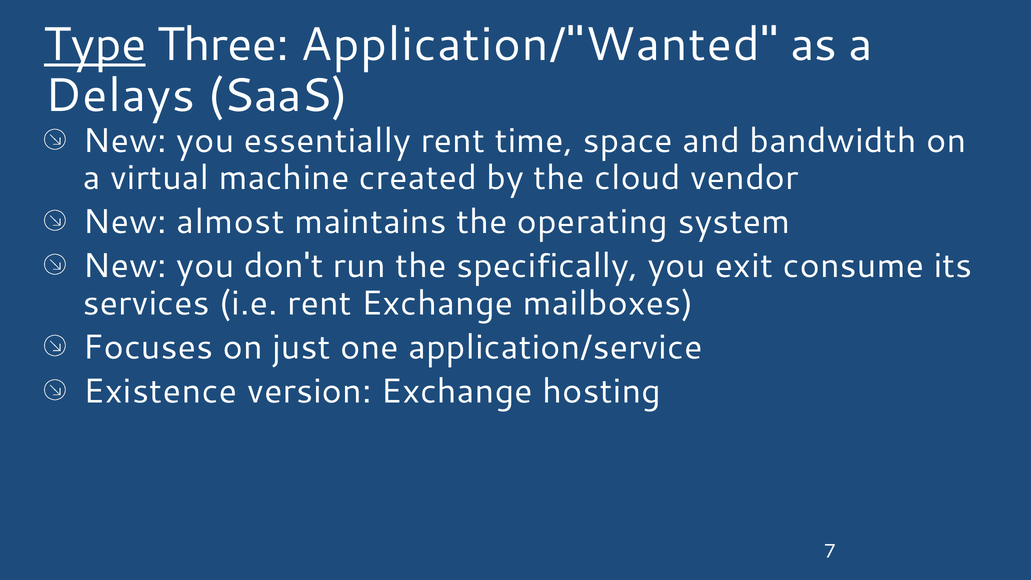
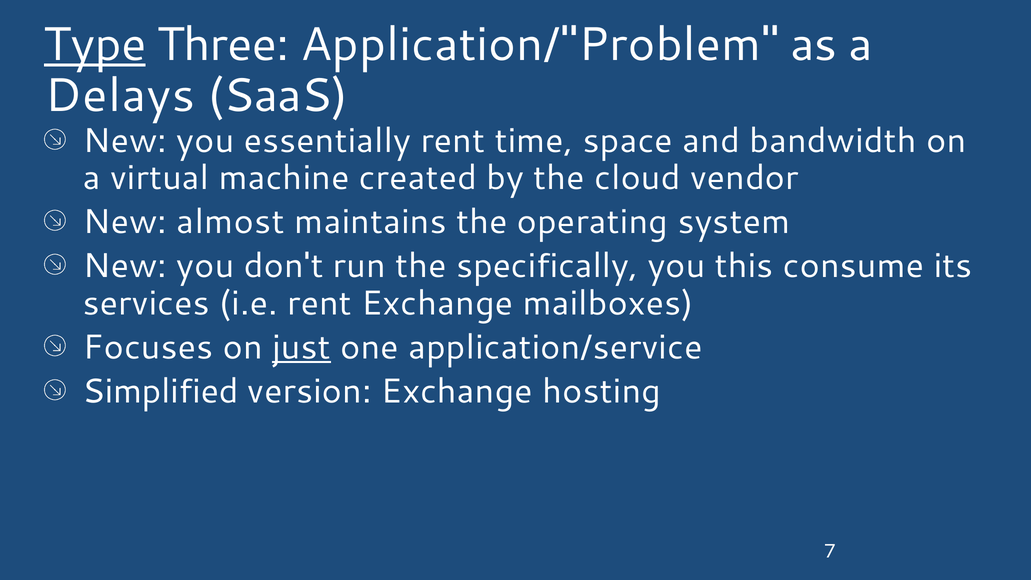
Application/"Wanted: Application/"Wanted -> Application/"Problem (540, 45)
exit: exit -> this (744, 266)
just underline: none -> present (301, 347)
Existence: Existence -> Simplified (161, 391)
